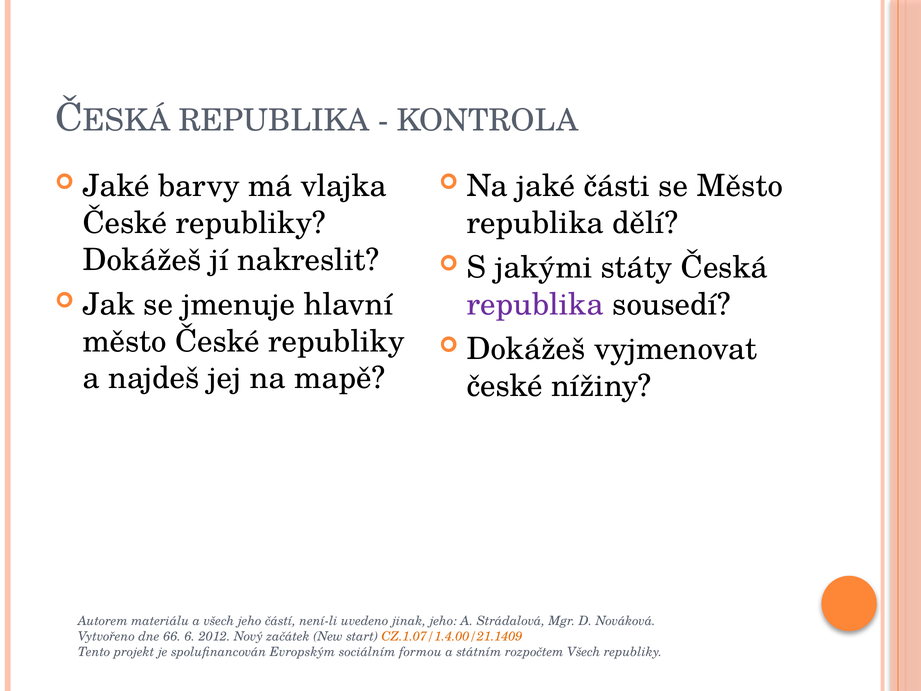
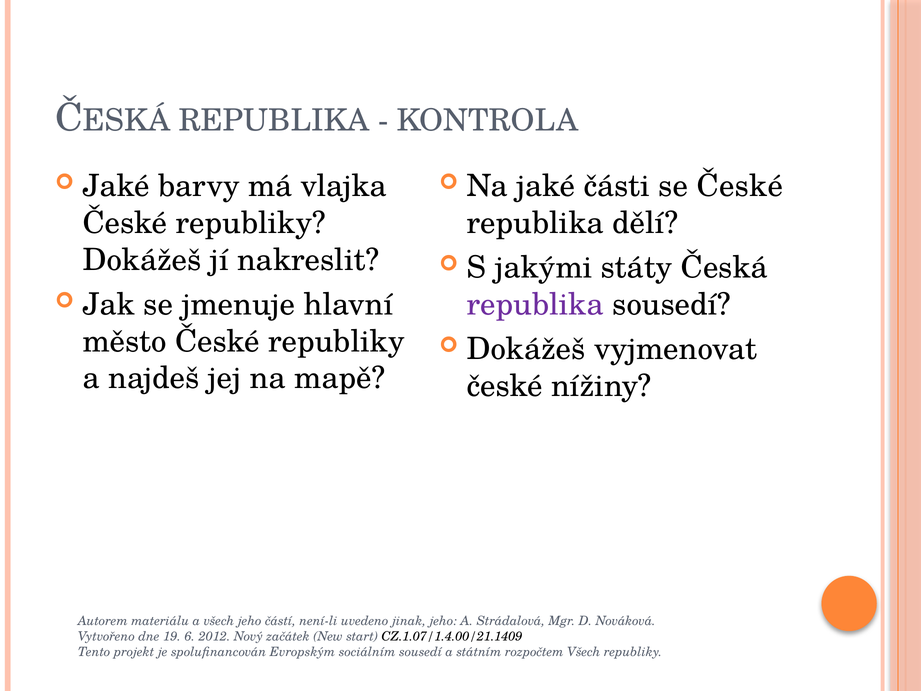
se Město: Město -> České (740, 186)
66: 66 -> 19 (172, 636)
CZ.1.07/1.4.00/21.1409 colour: orange -> black (452, 636)
sociálním formou: formou -> sousedí (421, 652)
